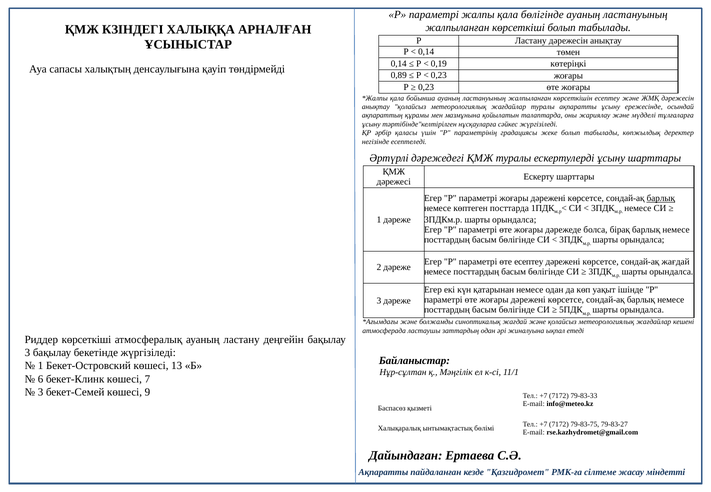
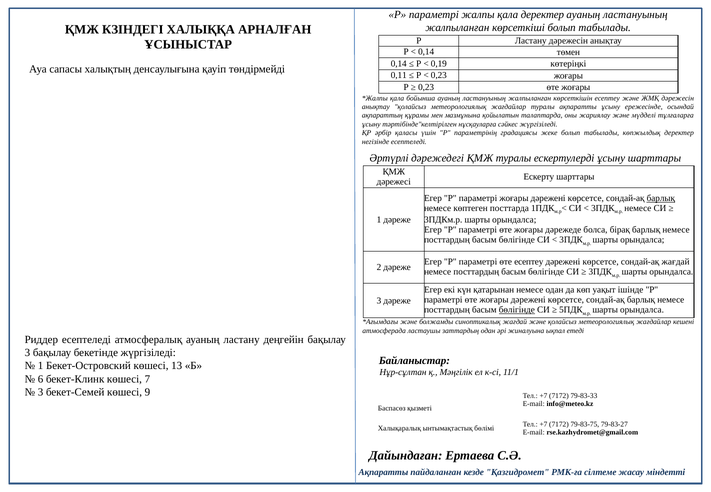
қала бөлігінде: бөлігінде -> деректер (542, 15)
0,89: 0,89 -> 0,11 (399, 75)
бөлігінде underline: none -> present (517, 310)
Риддер көрсеткіші: көрсеткіші -> есептеледі (86, 340)
